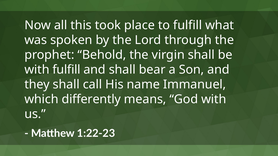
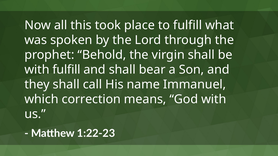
differently: differently -> correction (91, 100)
